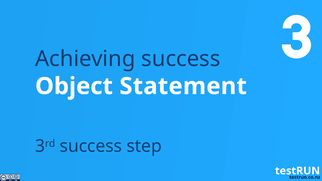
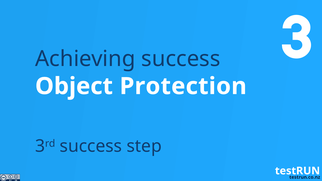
Statement: Statement -> Protection (183, 86)
